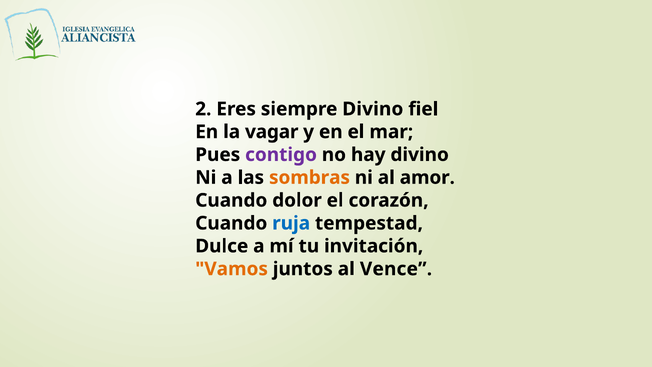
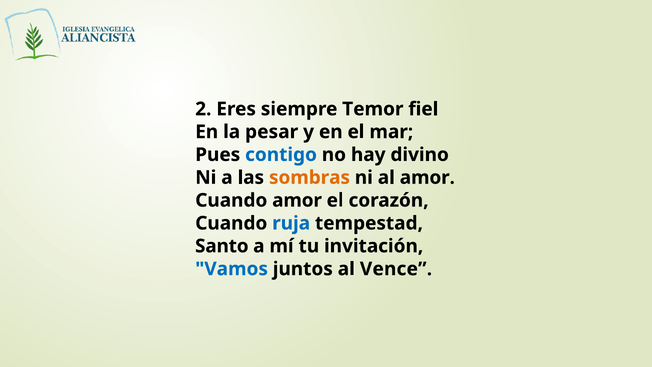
siempre Divino: Divino -> Temor (373, 109)
vagar: vagar -> pesar (272, 132)
contigo colour: purple -> blue (281, 155)
Cuando dolor: dolor -> amor (297, 200)
Dulce: Dulce -> Santo (222, 246)
Vamos colour: orange -> blue (232, 269)
